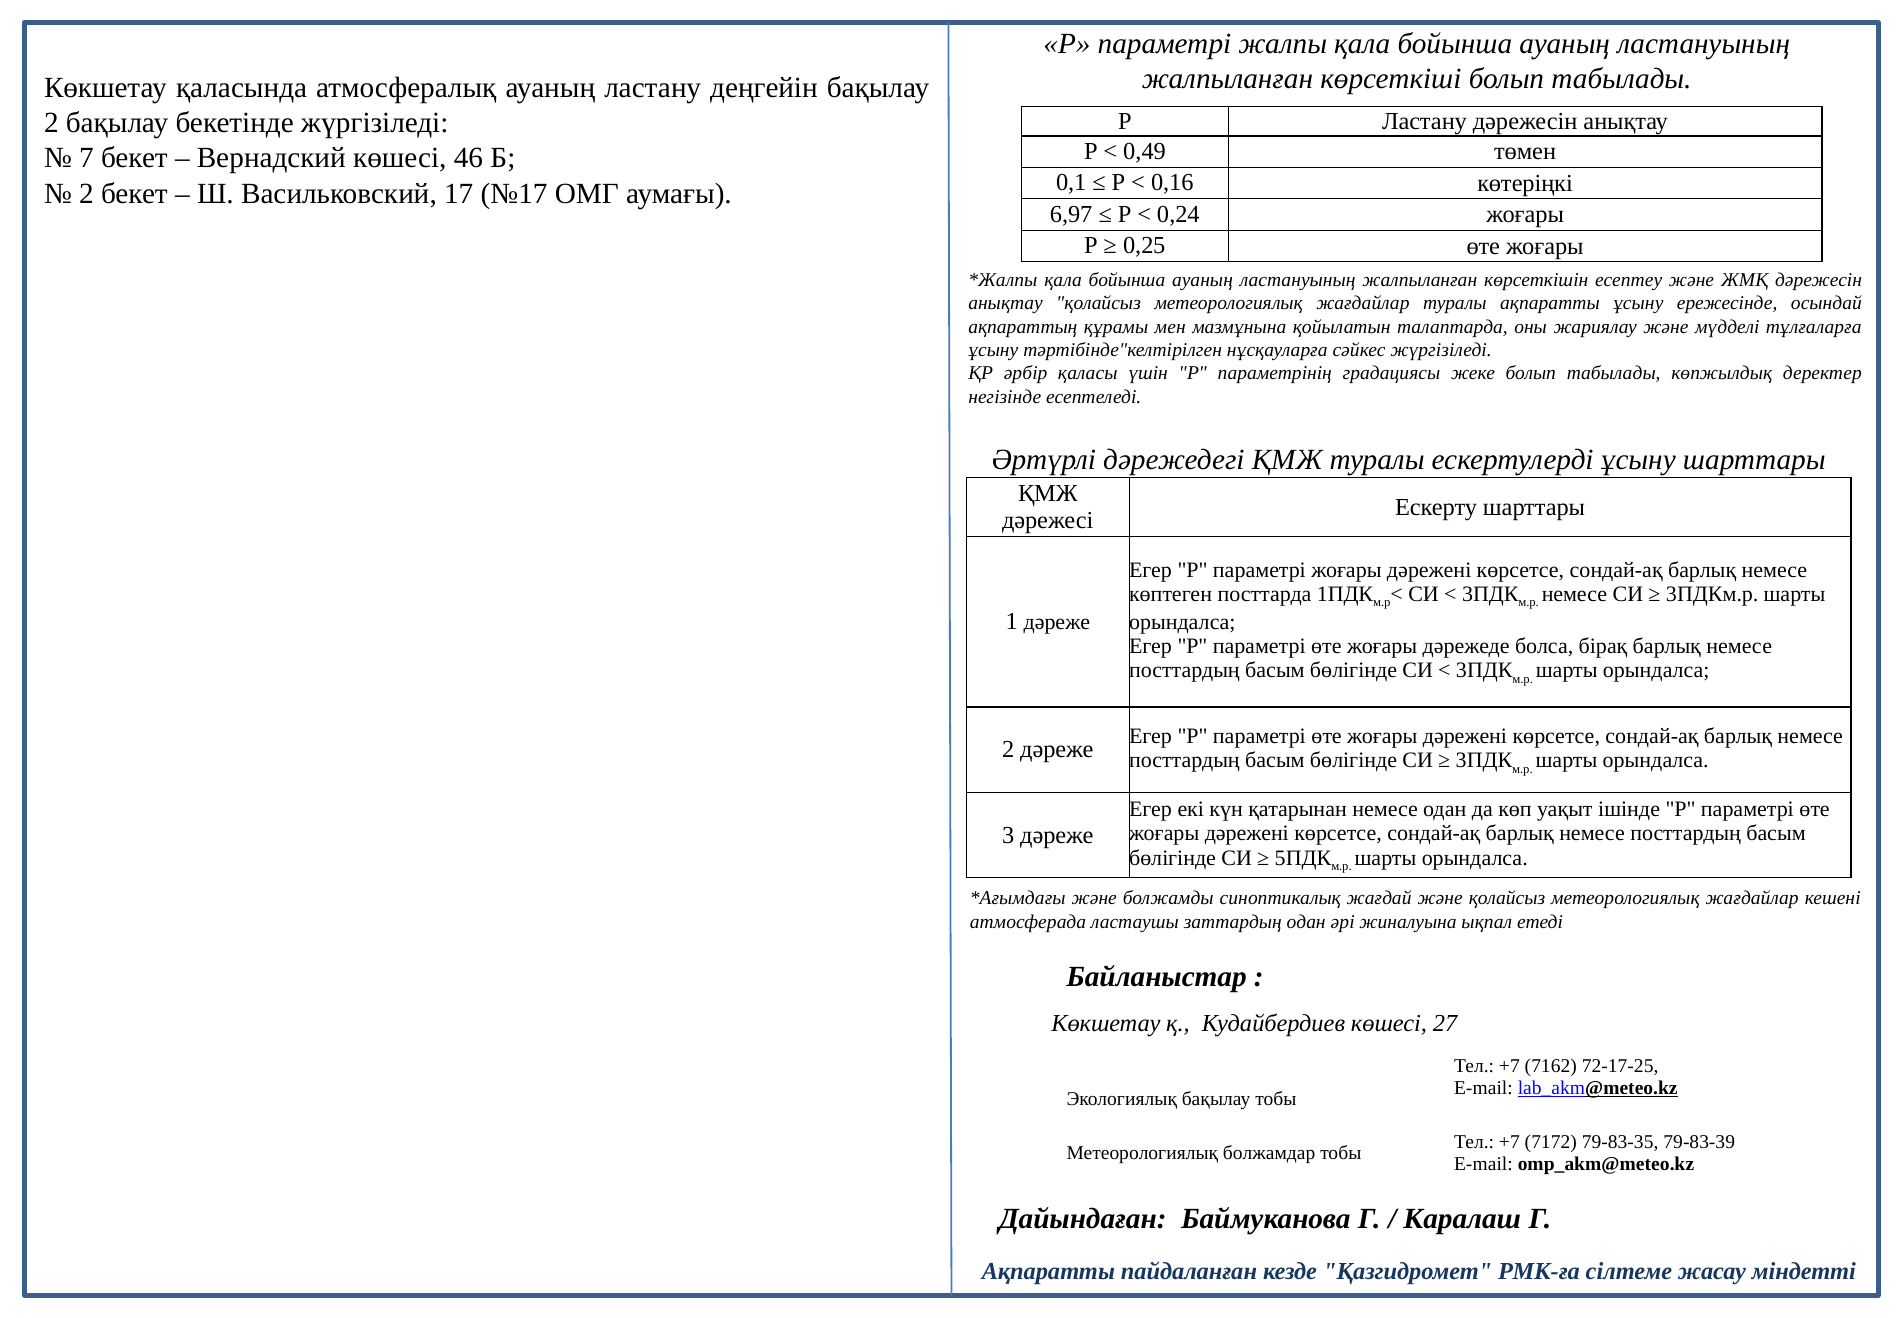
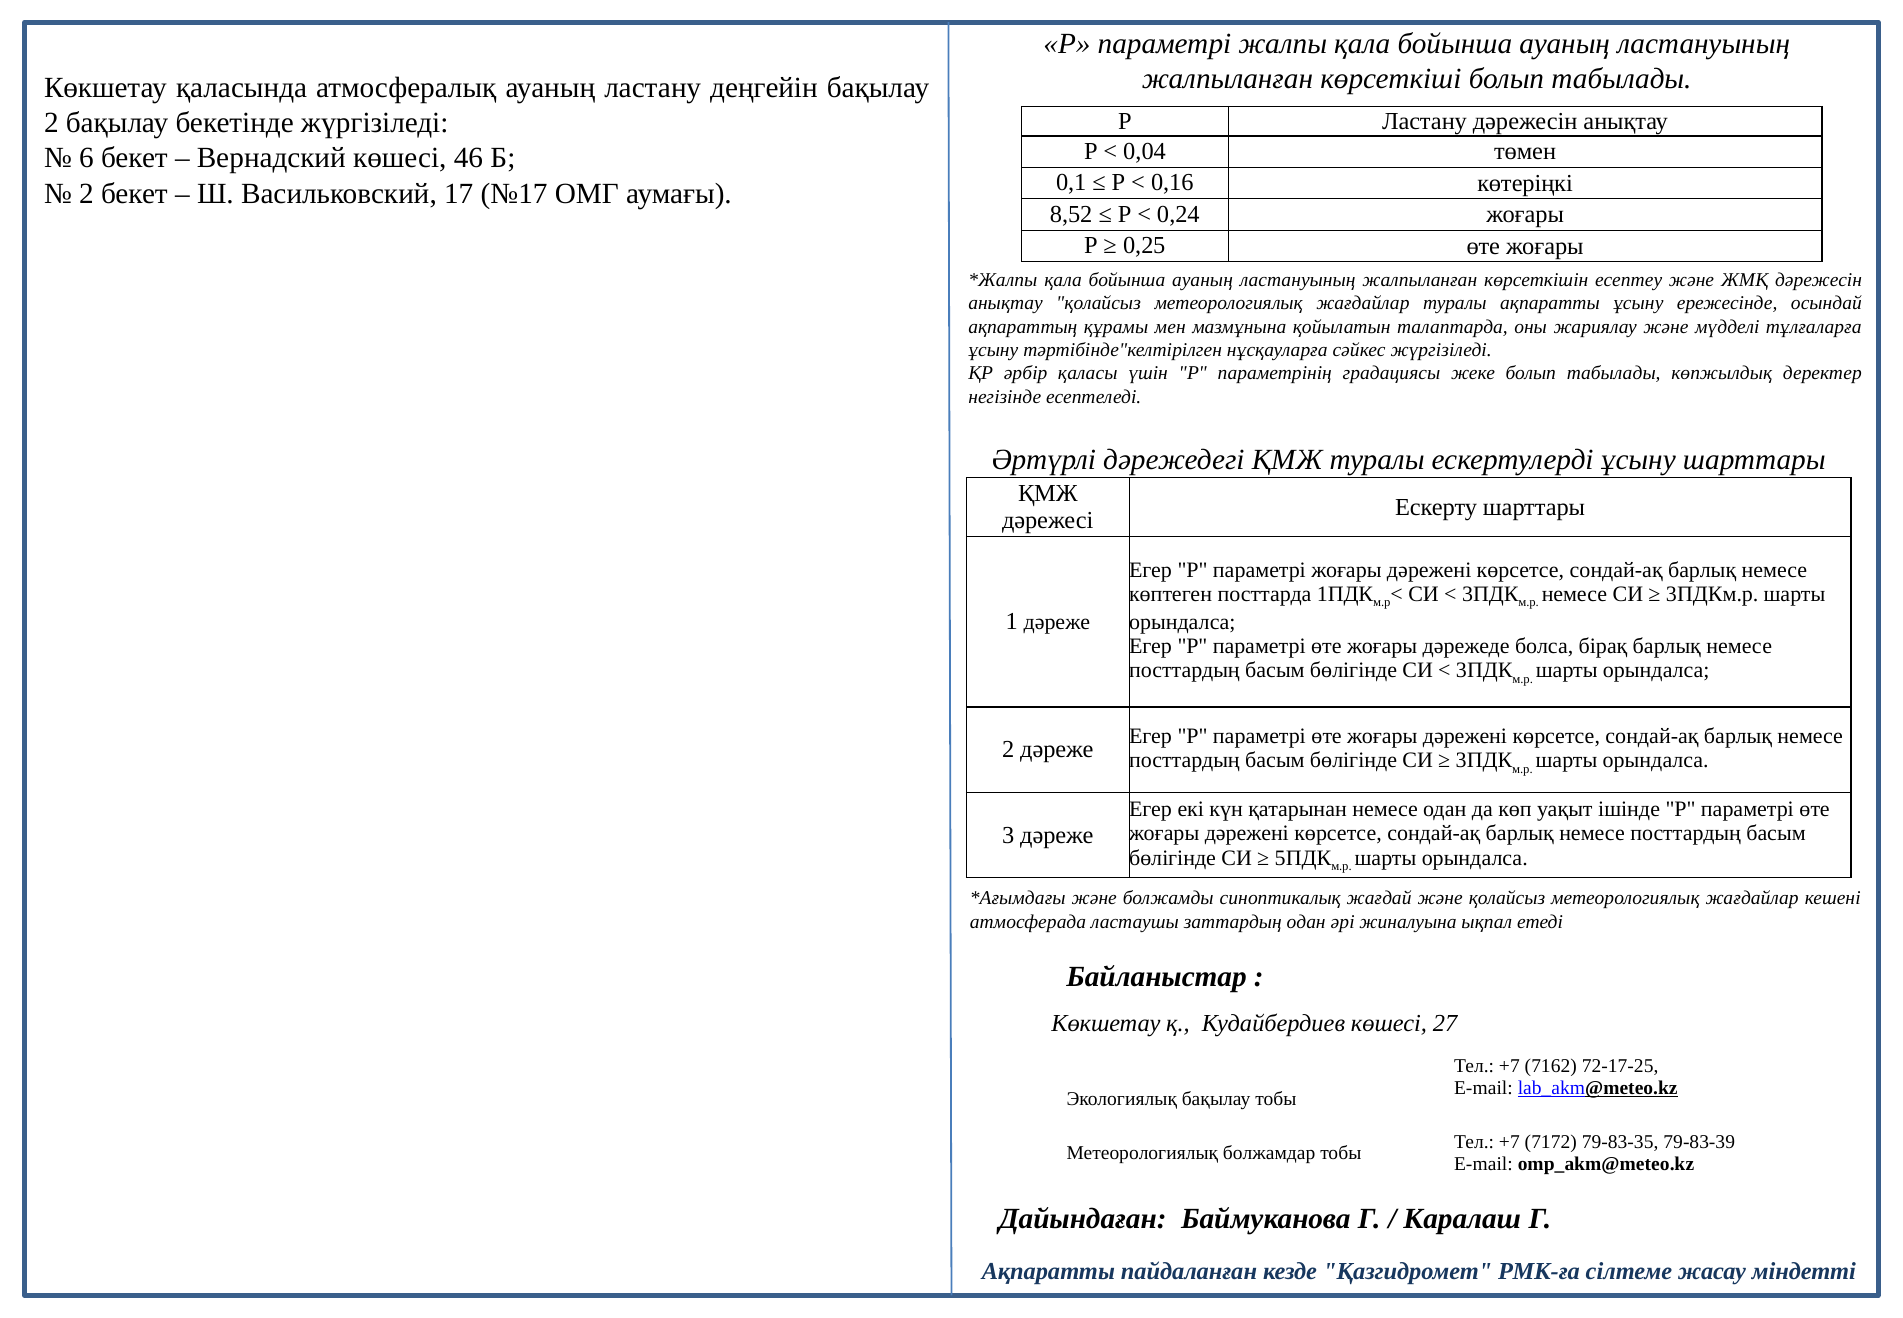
0,49: 0,49 -> 0,04 (1145, 151)
7: 7 -> 6 (86, 158)
6,97: 6,97 -> 8,52 (1071, 214)
